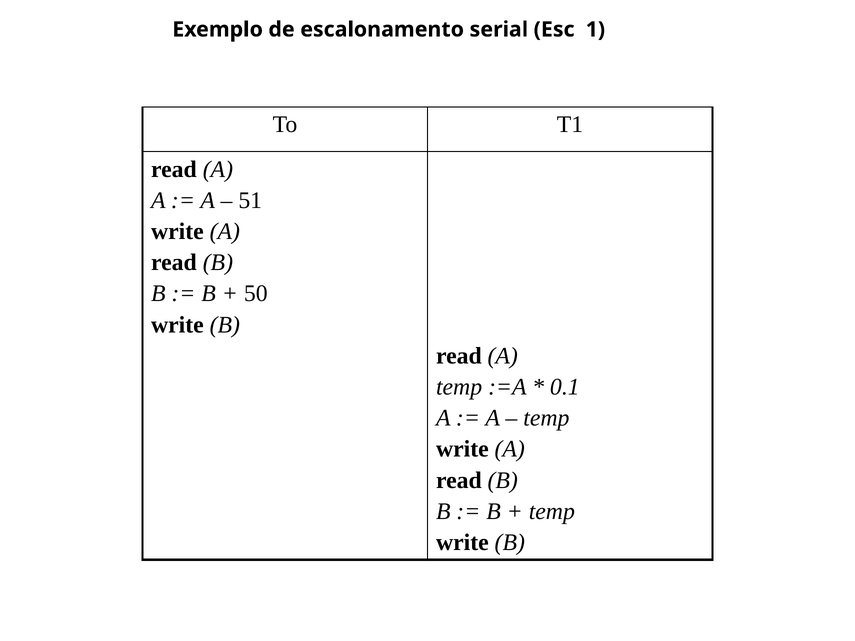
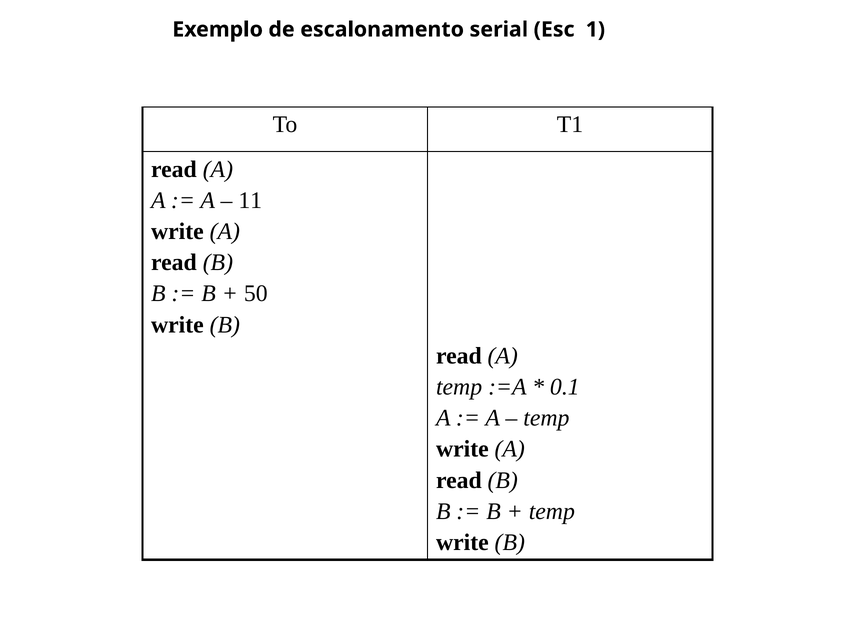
51: 51 -> 11 (250, 200)
